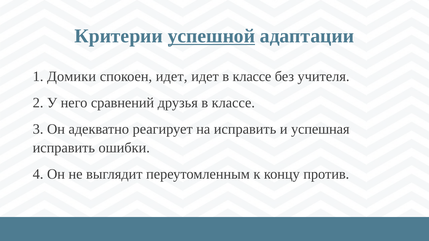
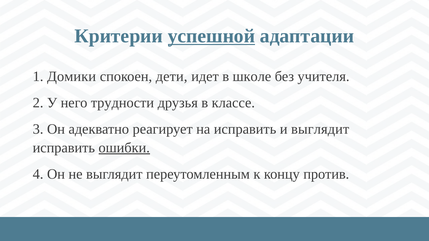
спокоен идет: идет -> дети (172, 77)
идет в классе: классе -> школе (252, 77)
сравнений: сравнений -> трудности (123, 103)
и успешная: успешная -> выглядит (320, 129)
ошибки underline: none -> present (124, 148)
